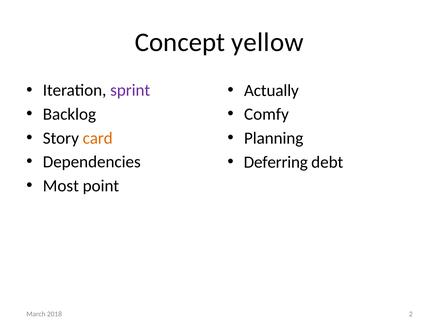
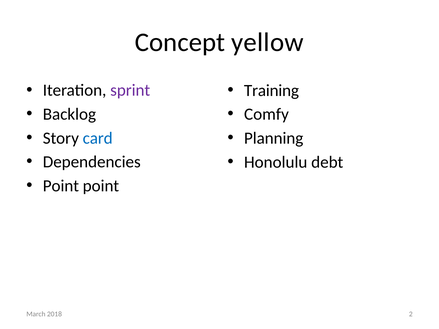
Actually: Actually -> Training (271, 90)
card colour: orange -> blue (98, 138)
Deferring: Deferring -> Honolulu (276, 162)
Most: Most -> Point (61, 186)
